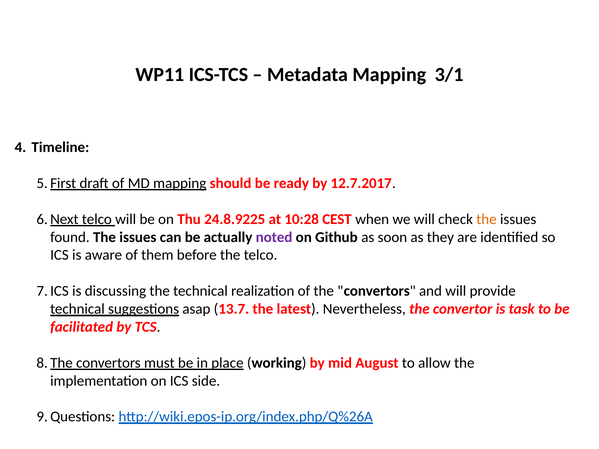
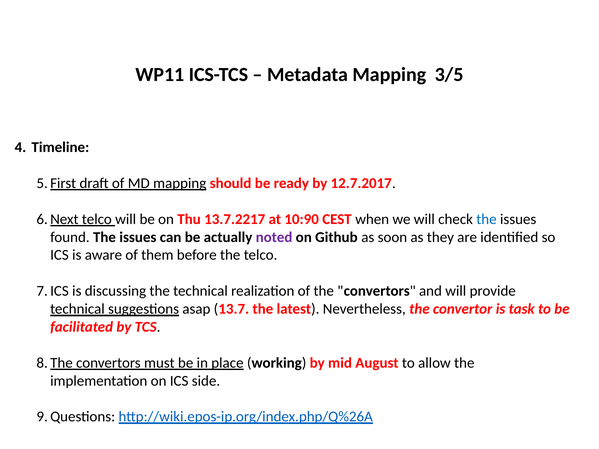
3/1: 3/1 -> 3/5 (449, 75)
24.8.9225: 24.8.9225 -> 13.7.2217 (235, 219)
10:28: 10:28 -> 10:90 (302, 219)
the colour: orange -> blue (486, 219)
